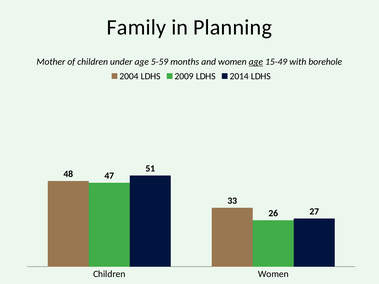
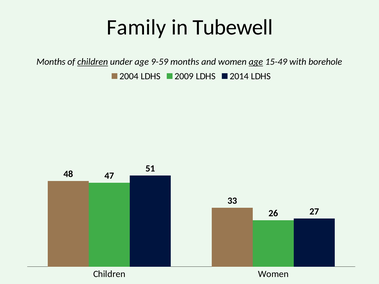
Planning: Planning -> Tubewell (233, 27)
Mother: Mother -> Months (51, 62)
children underline: none -> present (93, 62)
5-59: 5-59 -> 9-59 (160, 62)
